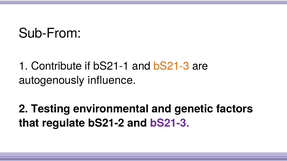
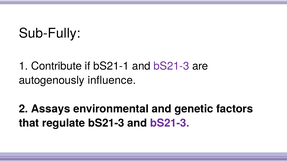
Sub-From: Sub-From -> Sub-Fully (50, 33)
bS21-3 colour: orange -> purple (171, 66)
Testing: Testing -> Assays (51, 109)
regulate bS21-2: bS21-2 -> bS21-3 (106, 123)
